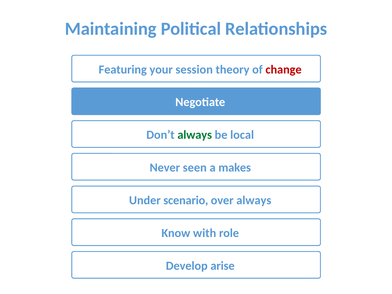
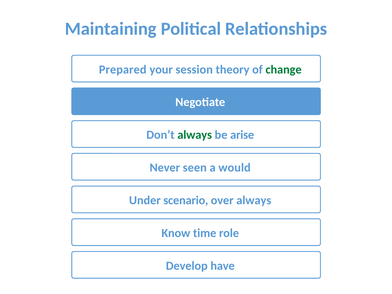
Featuring: Featuring -> Prepared (123, 69)
change colour: red -> green (284, 69)
local: local -> arise (242, 135)
makes: makes -> would (235, 168)
with: with -> time (205, 233)
arise: arise -> have (223, 266)
